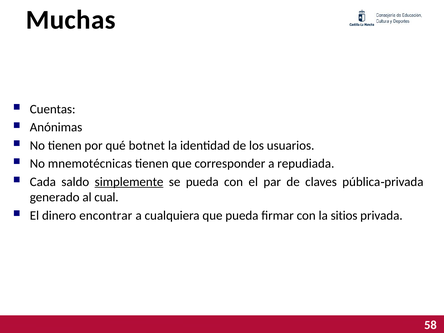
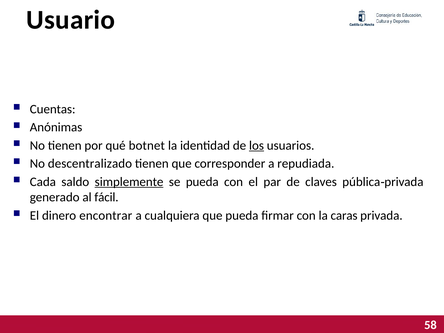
Muchas: Muchas -> Usuario (71, 20)
los underline: none -> present (256, 145)
mnemotécnicas: mnemotécnicas -> descentralizado (90, 164)
cual: cual -> fácil (106, 197)
sitios: sitios -> caras (344, 215)
